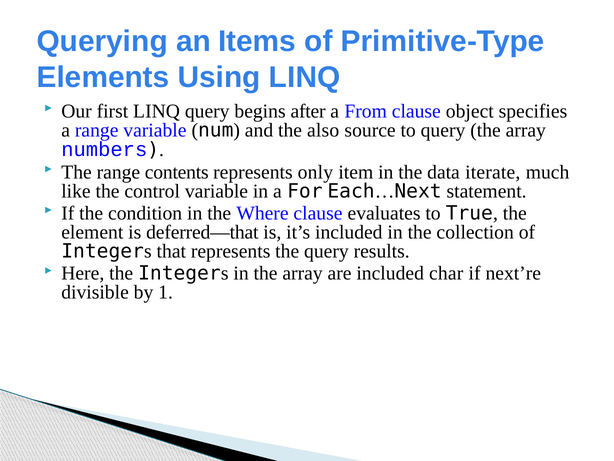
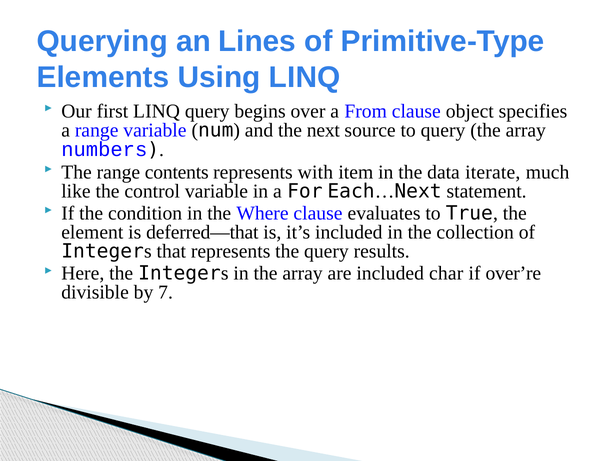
Items: Items -> Lines (257, 41)
after: after -> over (308, 111)
also: also -> next (323, 130)
only: only -> with (315, 172)
next’re: next’re -> over’re (513, 273)
1: 1 -> 7 (166, 292)
